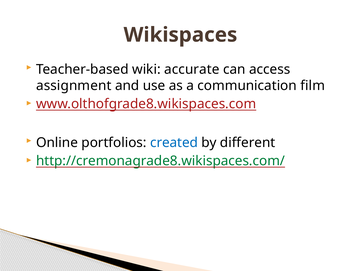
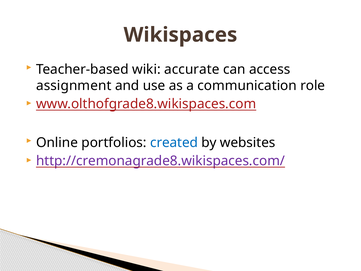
film: film -> role (313, 86)
different: different -> websites (248, 143)
http://cremonagrade8.wikispaces.com/ colour: green -> purple (160, 161)
